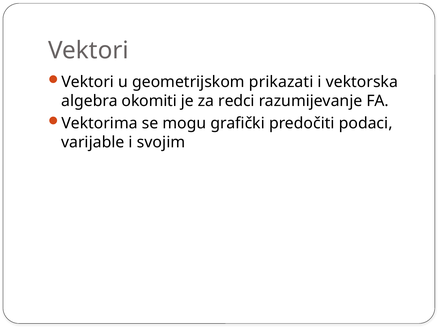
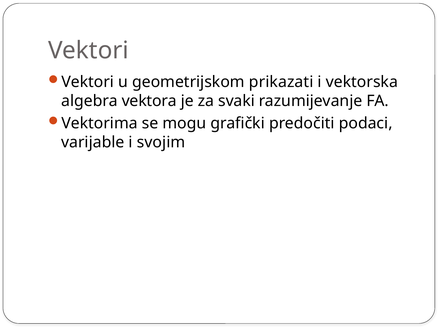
okomiti: okomiti -> vektora (149, 101)
redci: redci -> svaki (237, 101)
